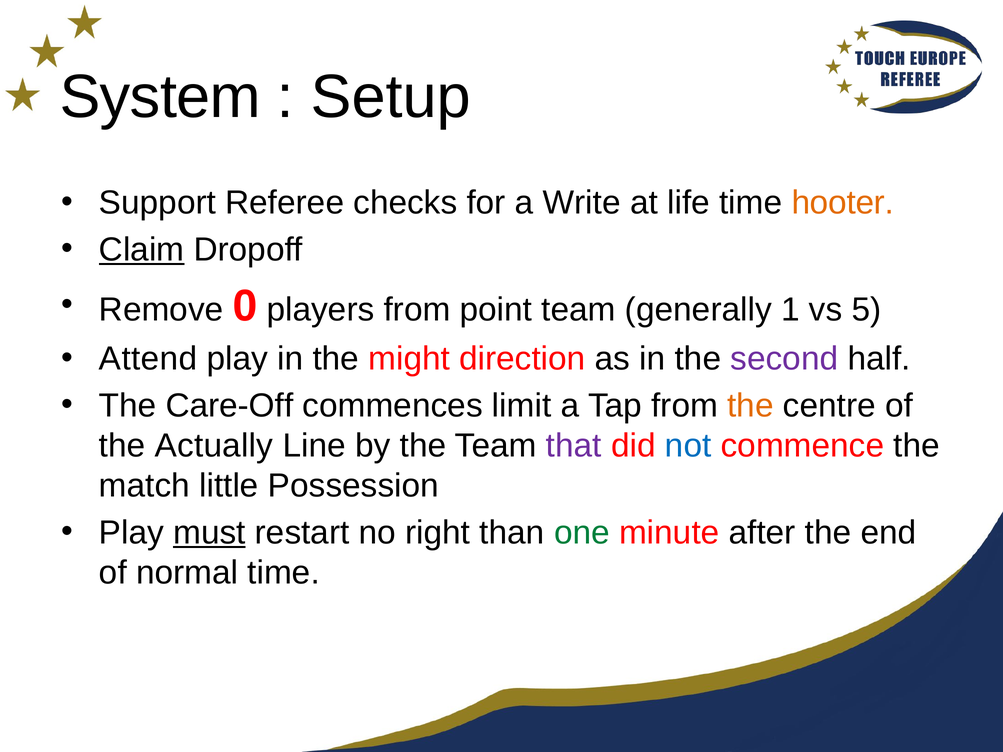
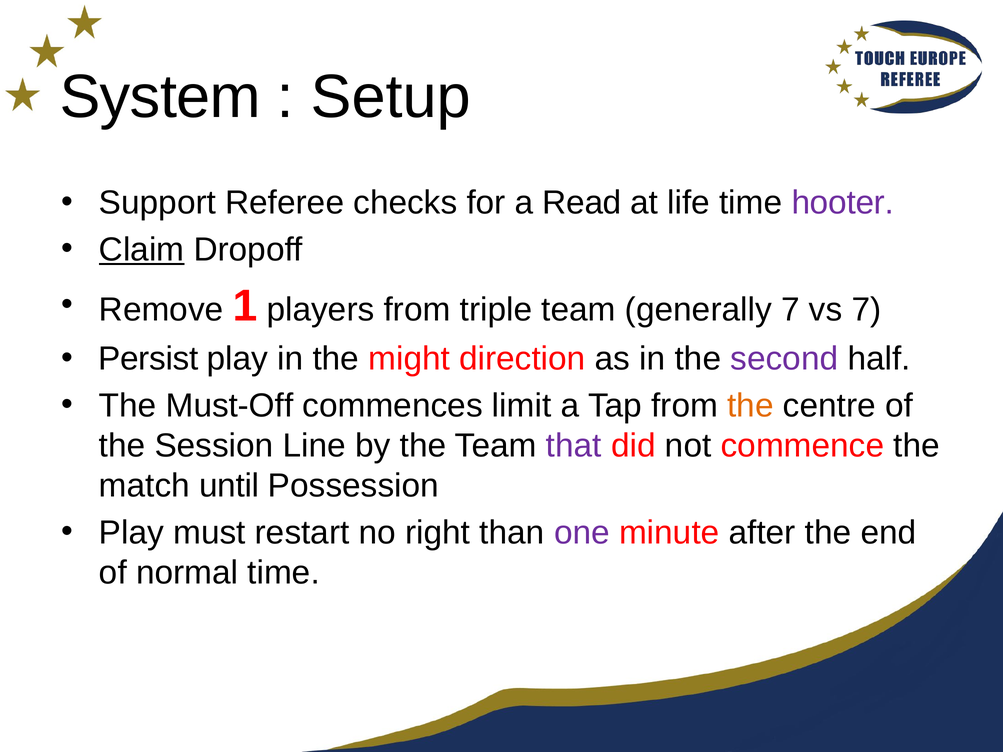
Write: Write -> Read (582, 203)
hooter colour: orange -> purple (843, 203)
0: 0 -> 1 (245, 306)
point: point -> triple (496, 310)
generally 1: 1 -> 7 (790, 310)
vs 5: 5 -> 7 (867, 310)
Attend: Attend -> Persist (148, 359)
Care-Off: Care-Off -> Must-Off (230, 406)
Actually: Actually -> Session (214, 446)
not colour: blue -> black (688, 446)
little: little -> until (229, 486)
must underline: present -> none (209, 533)
one colour: green -> purple (582, 533)
